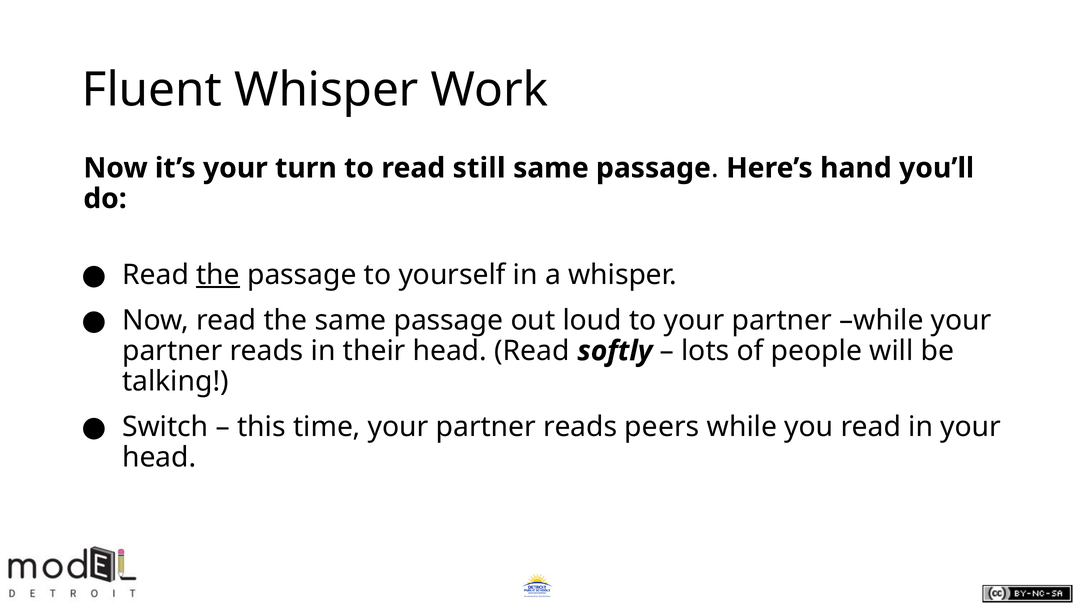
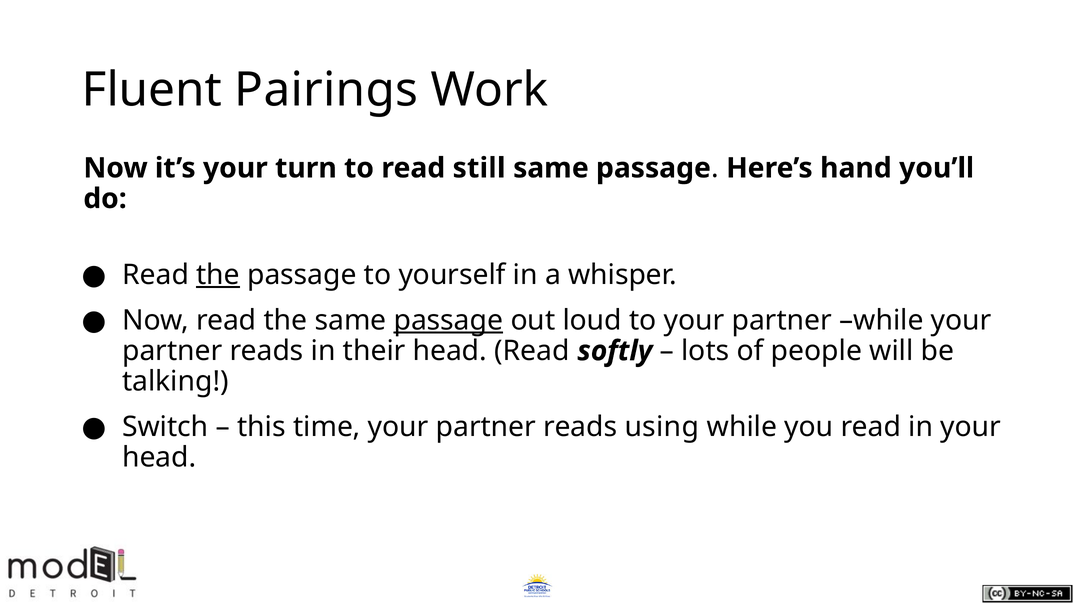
Fluent Whisper: Whisper -> Pairings (326, 90)
passage underline: none -> present (448, 320)
peers: peers -> using (662, 427)
